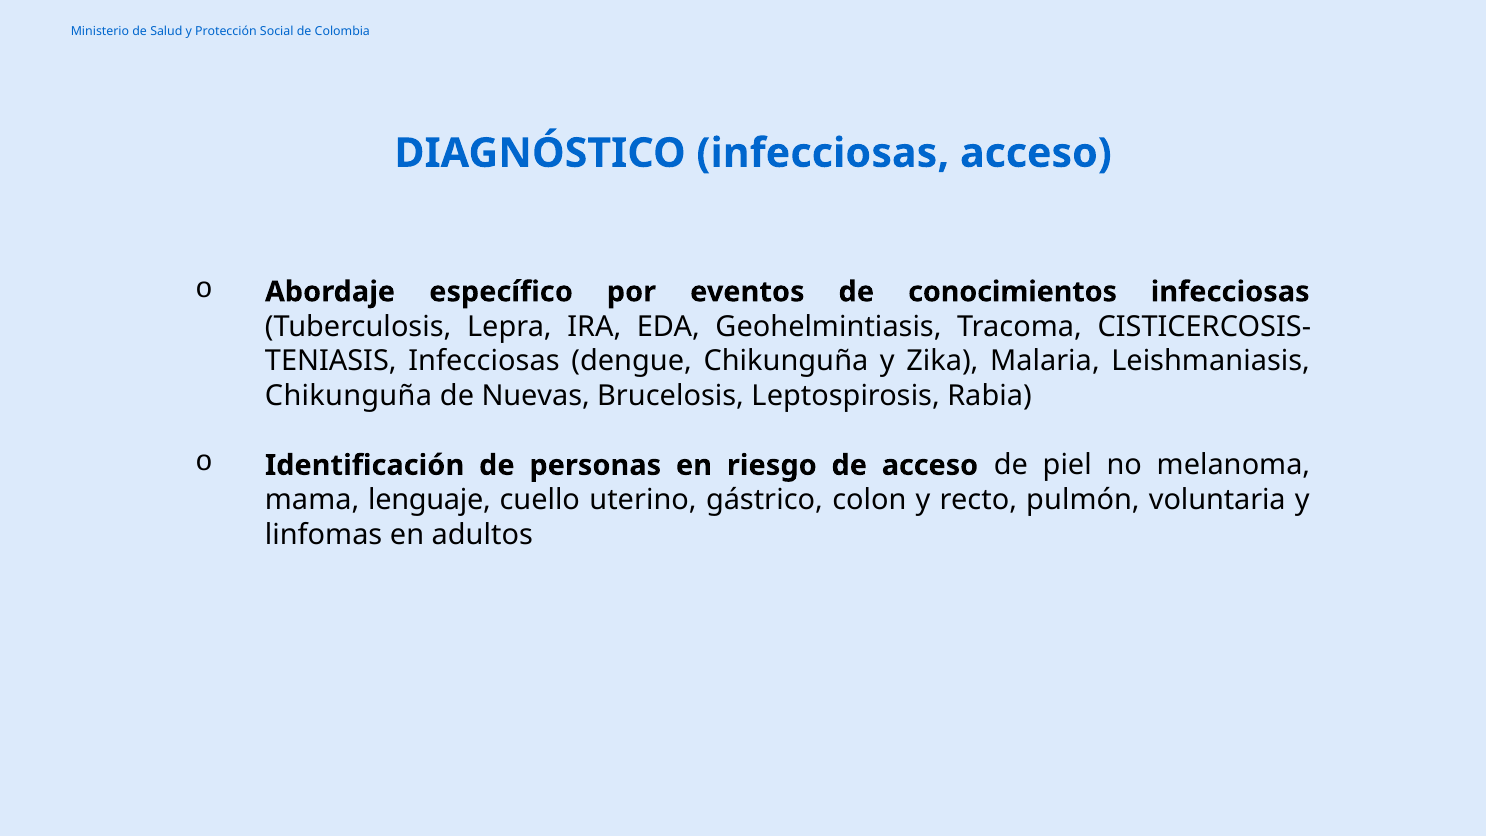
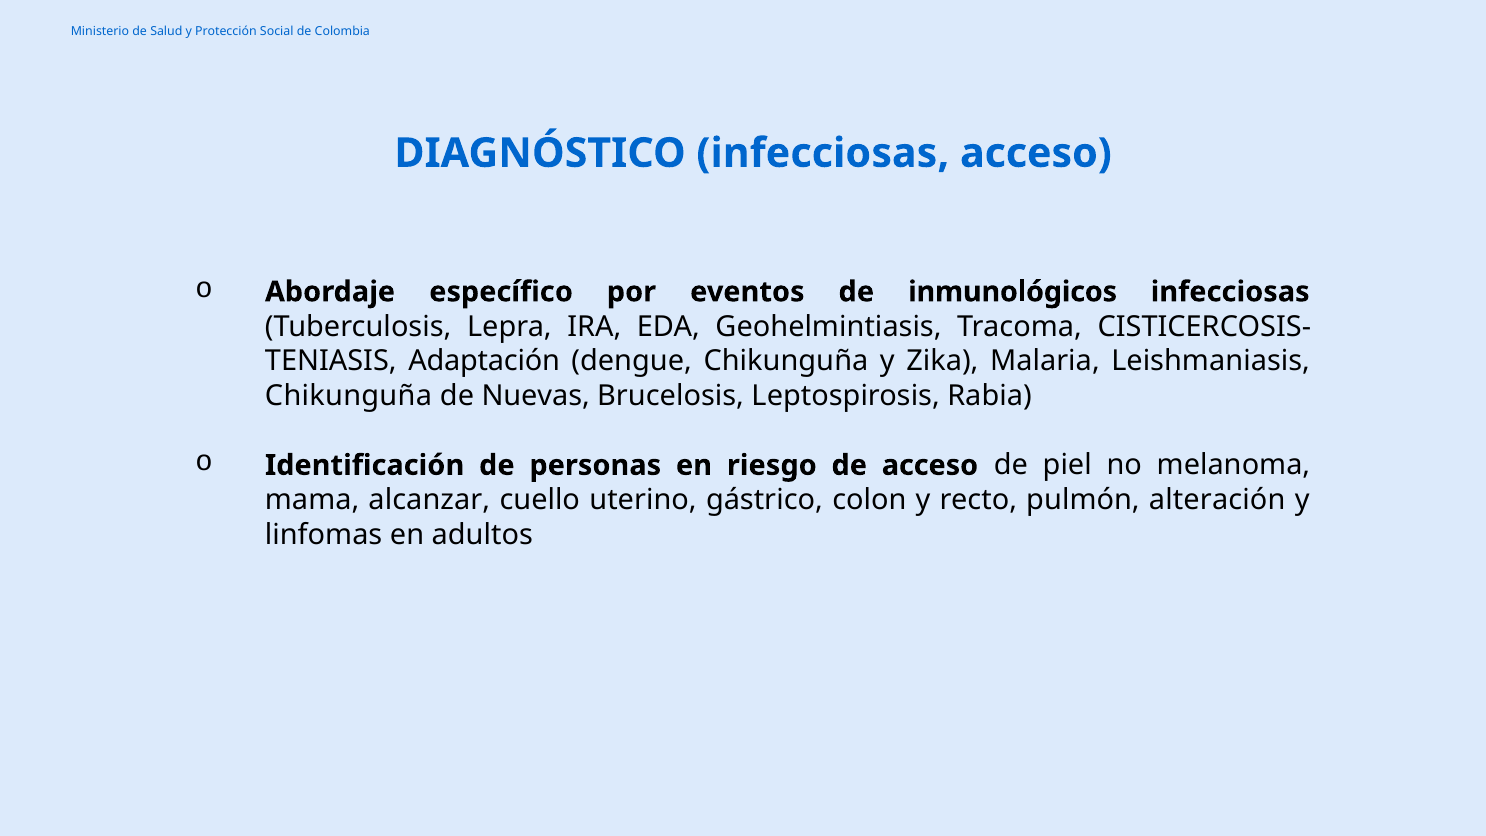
conocimientos: conocimientos -> inmunológicos (1013, 292)
Infecciosas: Infecciosas -> Adaptación (484, 361)
lenguaje: lenguaje -> alcanzar (429, 500)
voluntaria: voluntaria -> alteración (1217, 500)
